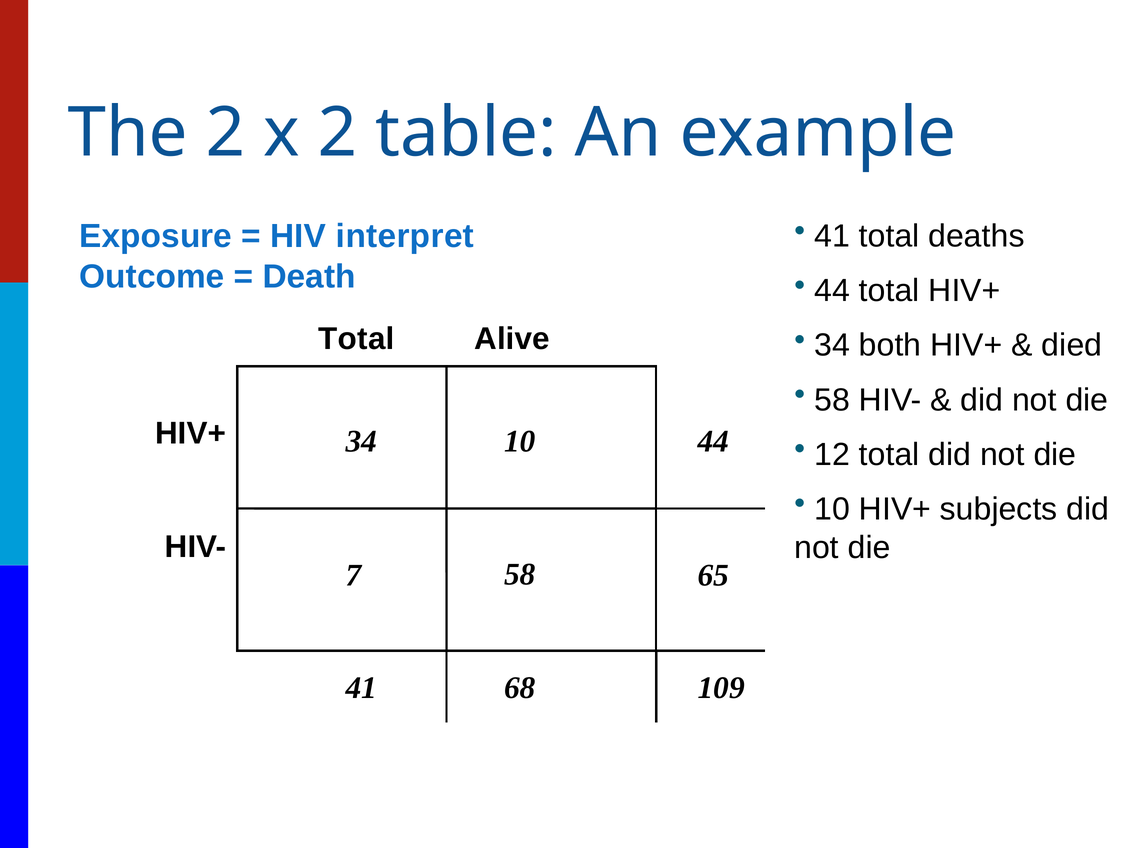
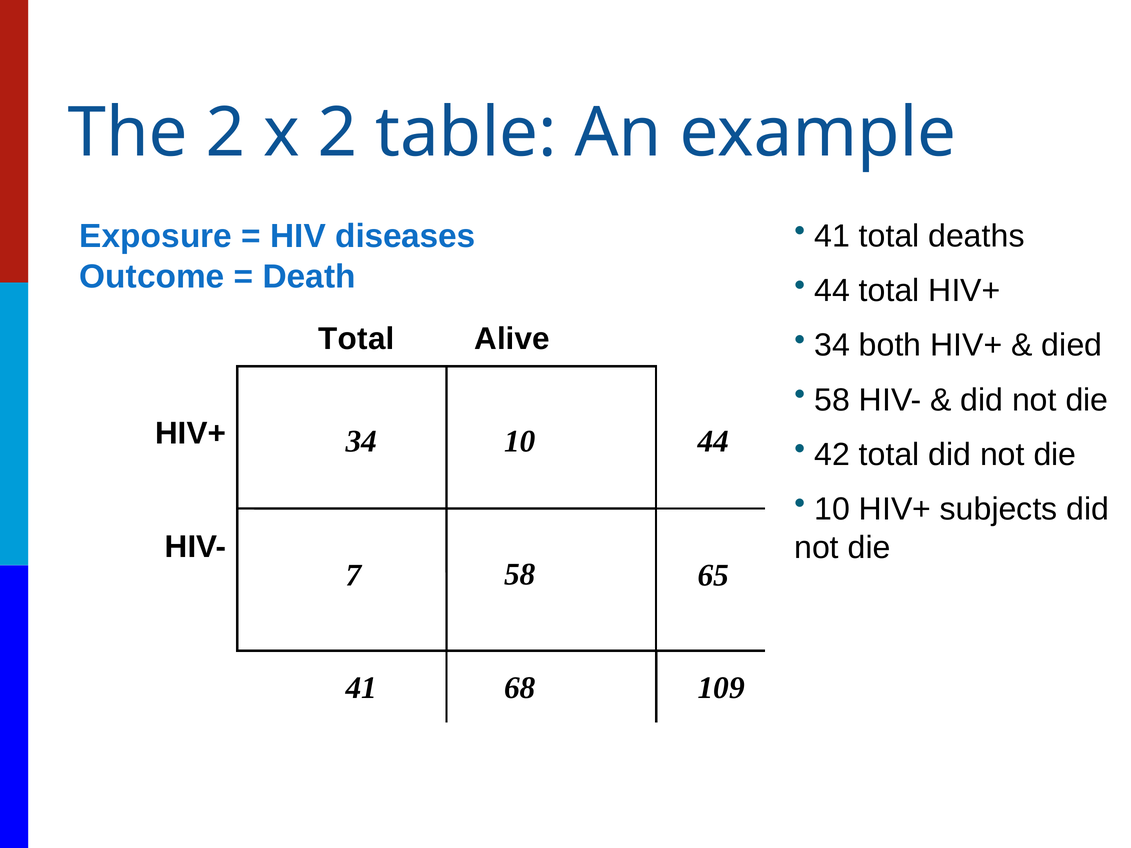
interpret: interpret -> diseases (405, 236)
12: 12 -> 42 (832, 455)
